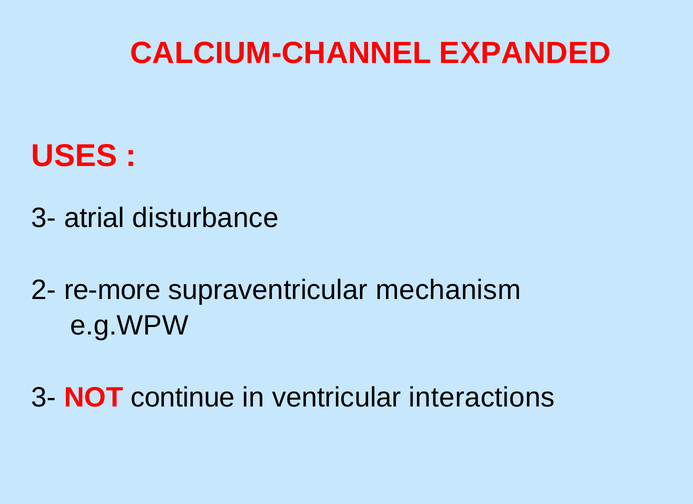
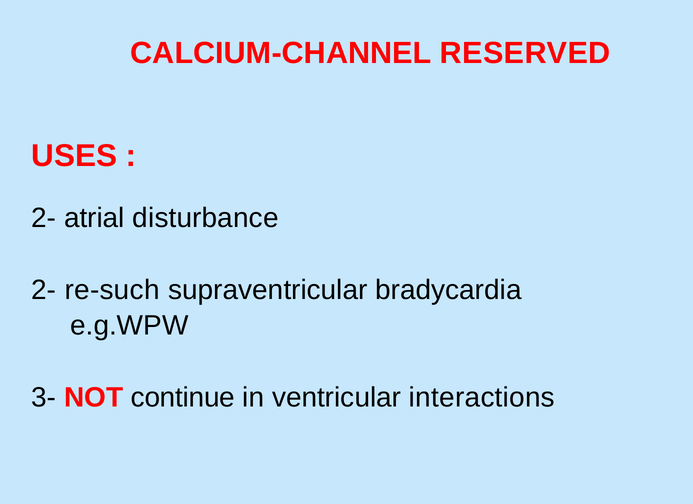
EXPANDED: EXPANDED -> RESERVED (525, 53)
3-: 3- -> 2- (44, 218)
re-more: re-more -> re-such (112, 290)
mechanism: mechanism -> bradycardia (448, 290)
